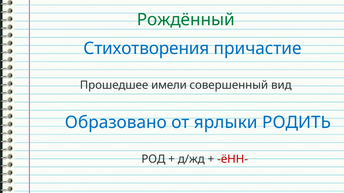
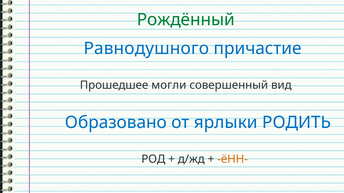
Стихотворения: Стихотворения -> Равнодушного (146, 49)
имели: имели -> могли (169, 85)
ёНН- colour: red -> orange (233, 159)
